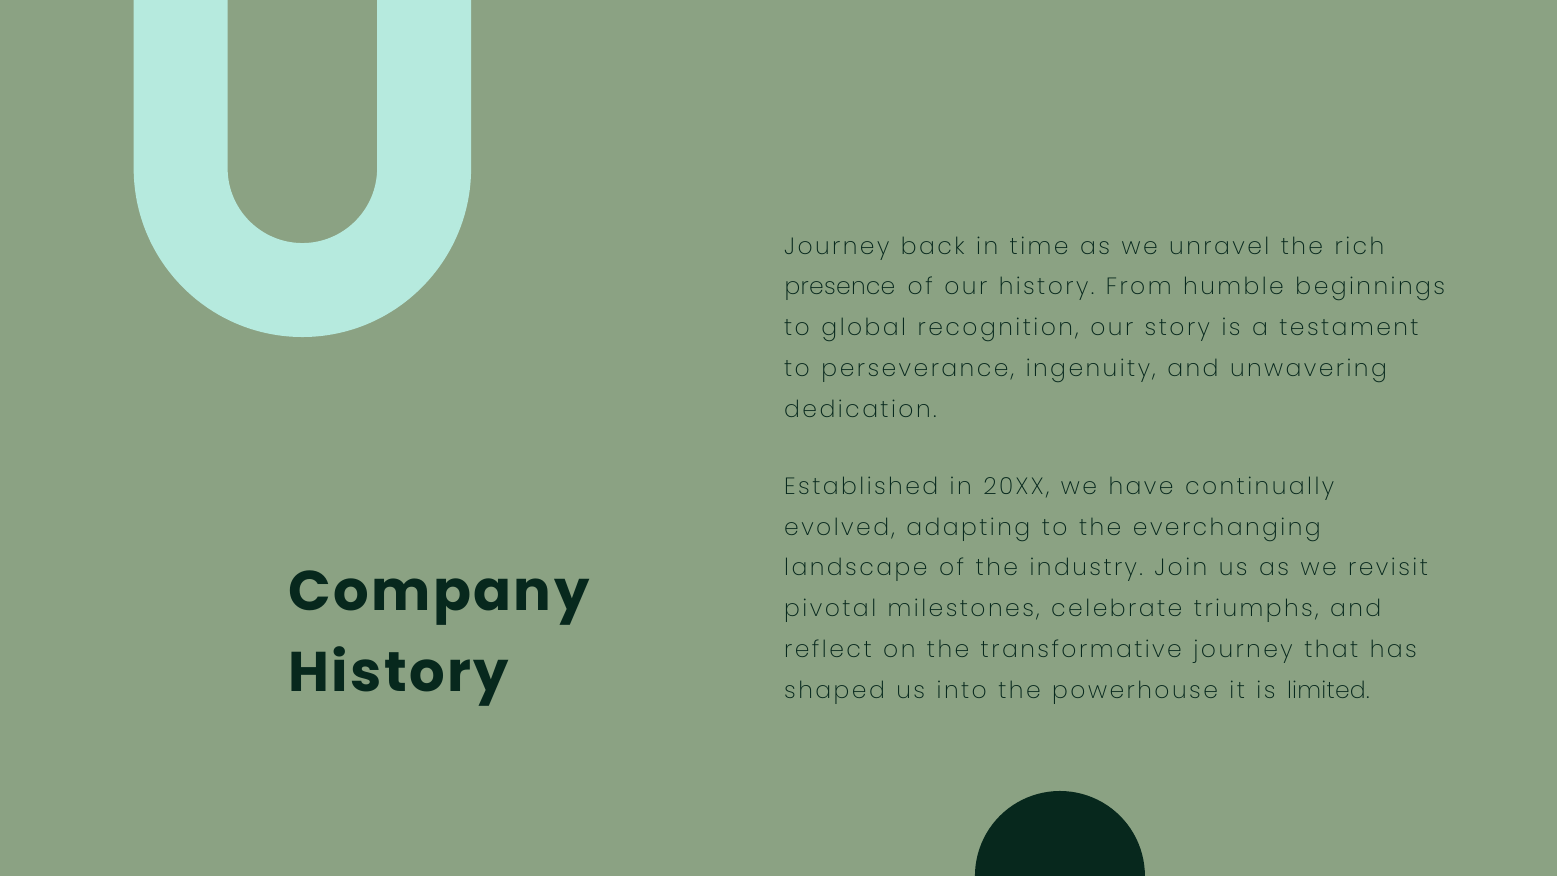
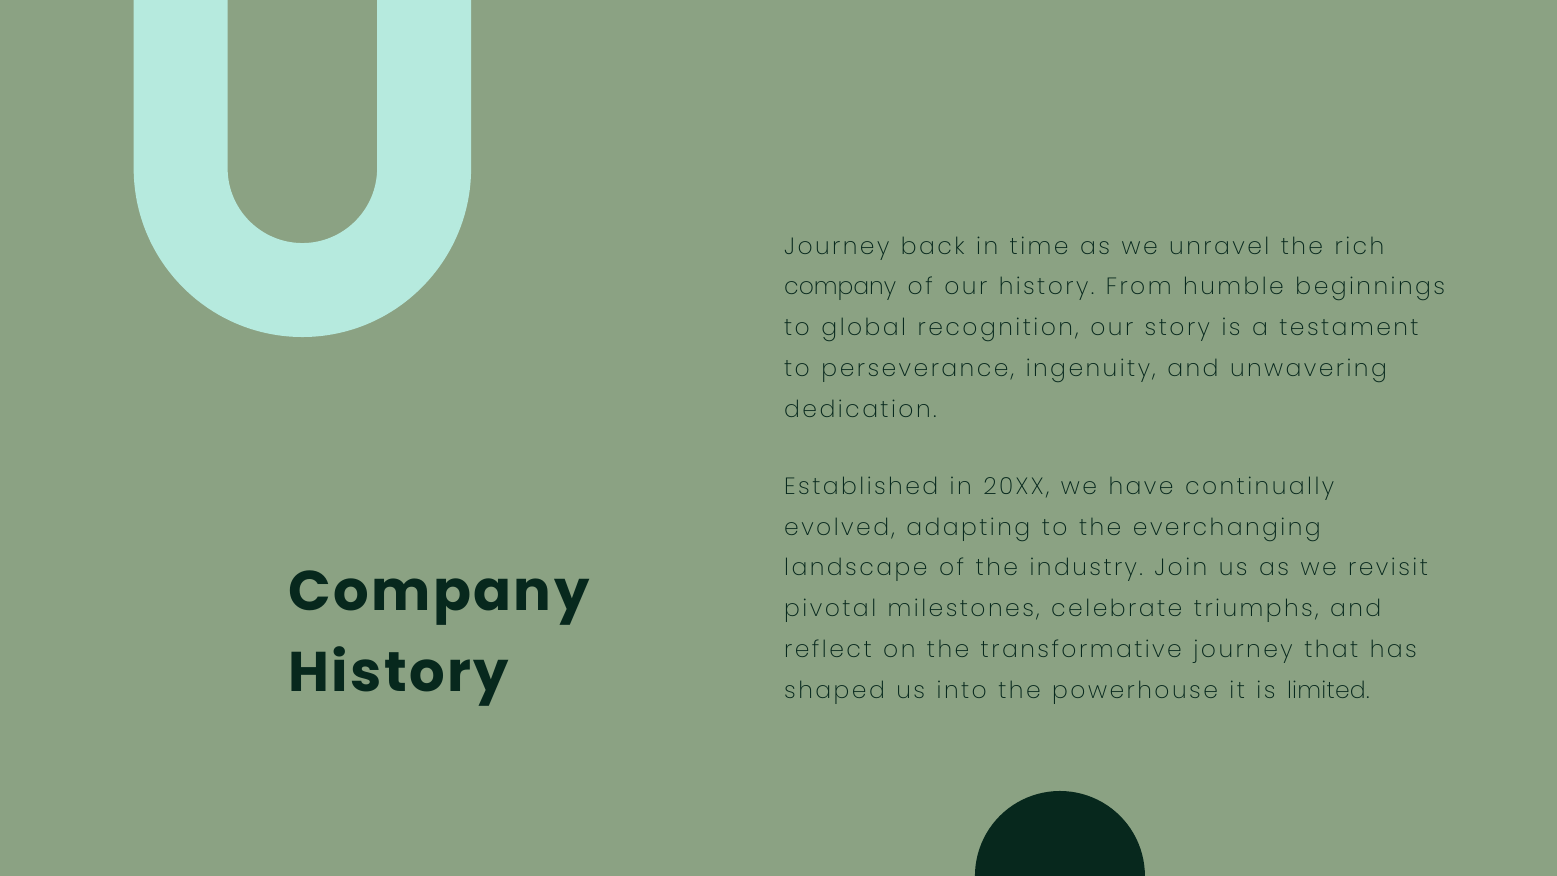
presence: presence -> company (840, 287)
